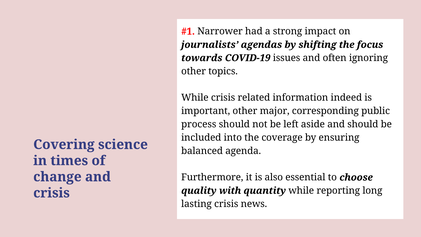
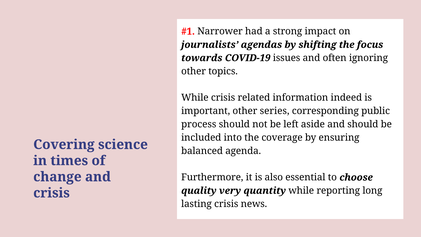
major: major -> series (275, 111)
with: with -> very (230, 191)
